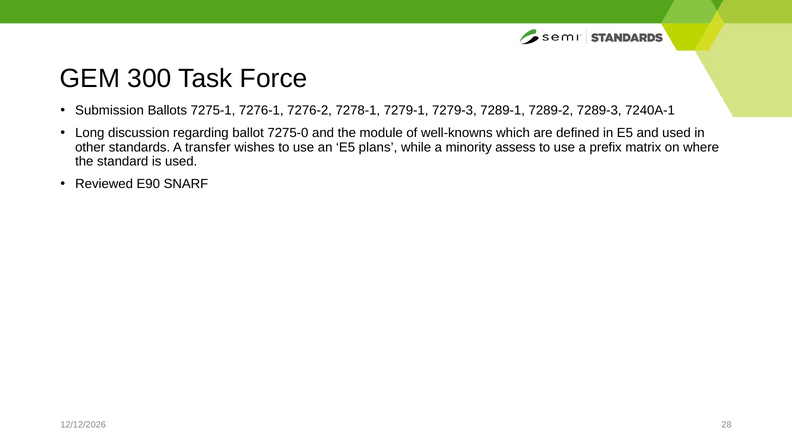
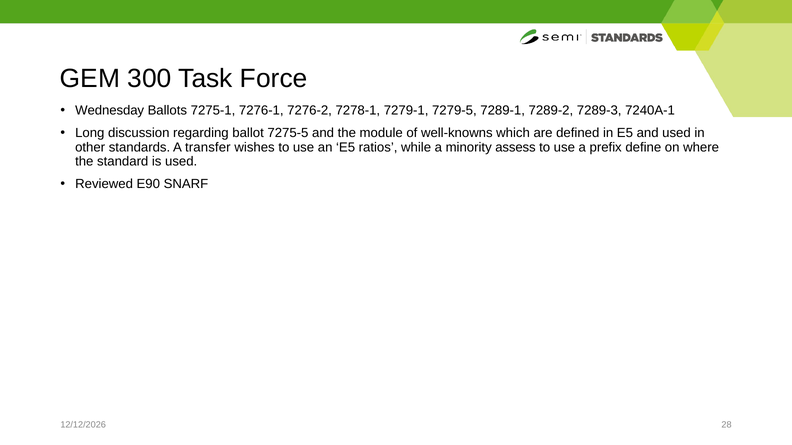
Submission: Submission -> Wednesday (110, 111)
7279-3: 7279-3 -> 7279-5 (454, 111)
7275-0: 7275-0 -> 7275-5 (288, 133)
plans: plans -> ratios (378, 148)
matrix: matrix -> define (643, 148)
